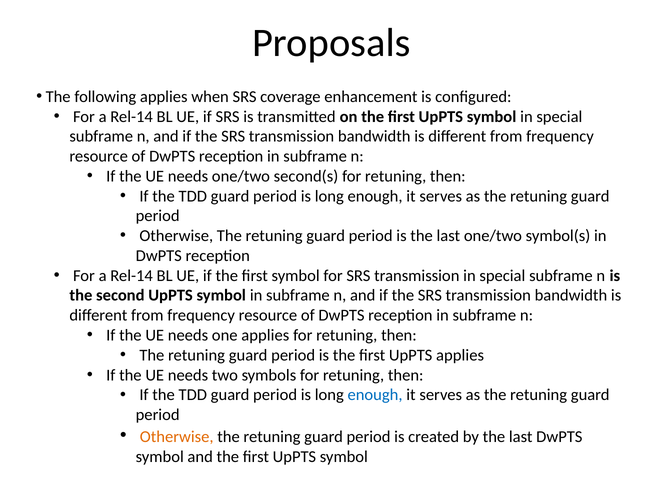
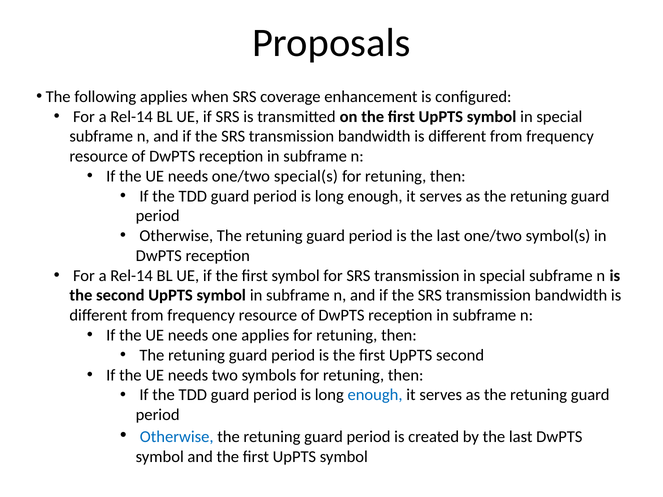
second(s: second(s -> special(s (306, 176)
UpPTS applies: applies -> second (460, 355)
Otherwise colour: orange -> blue (177, 437)
